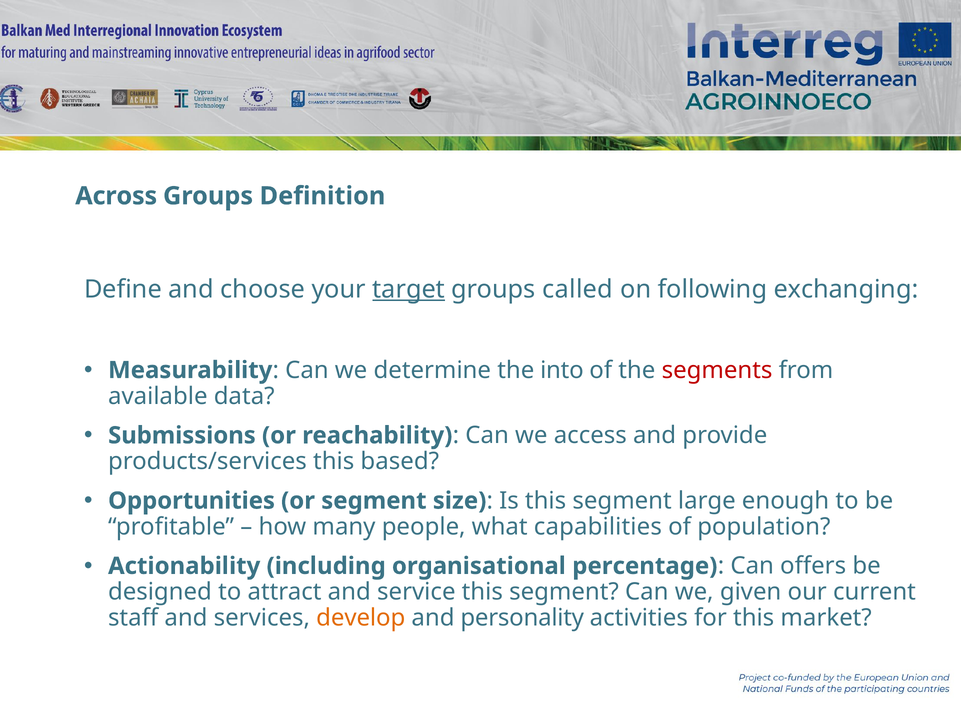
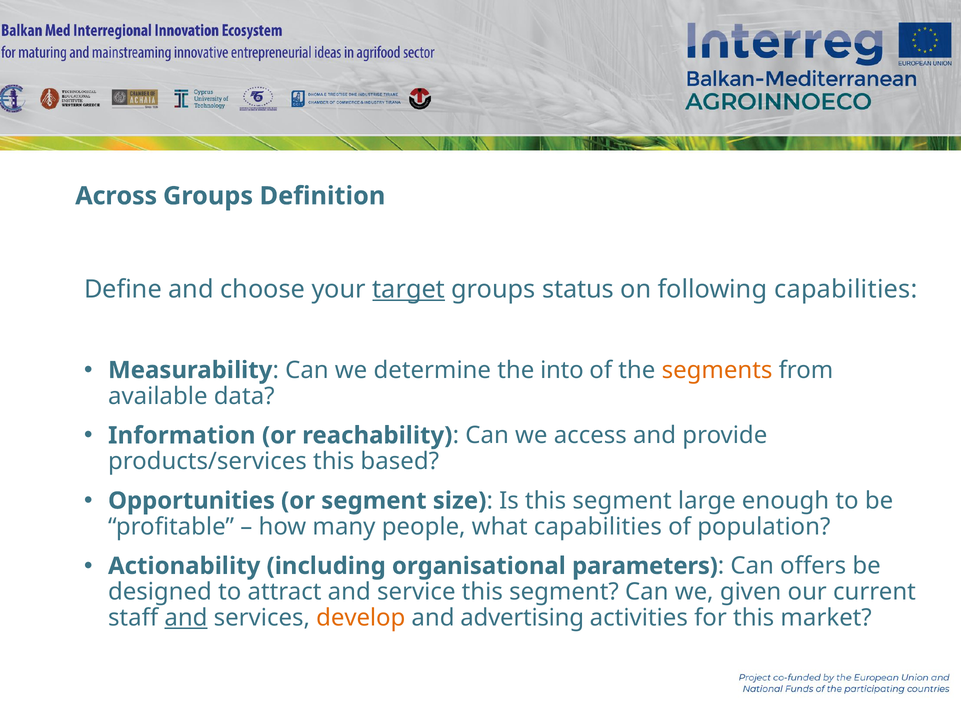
called: called -> status (578, 289)
following exchanging: exchanging -> capabilities (846, 289)
segments colour: red -> orange (717, 370)
Submissions: Submissions -> Information (182, 435)
percentage: percentage -> parameters (645, 566)
and underline: none -> present (186, 618)
personality: personality -> advertising (522, 618)
